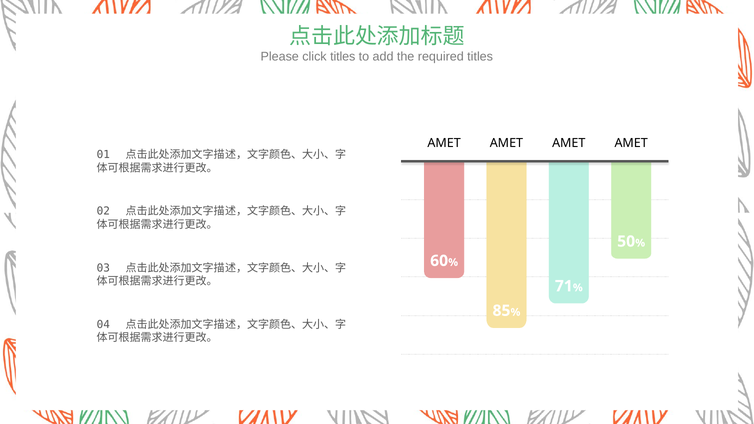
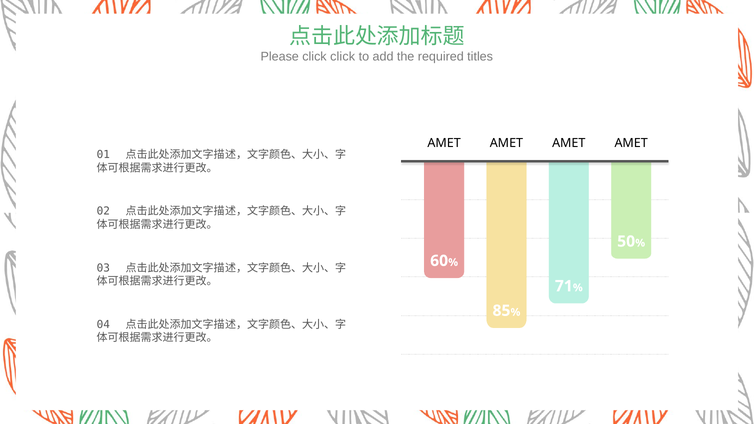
click titles: titles -> click (343, 57)
